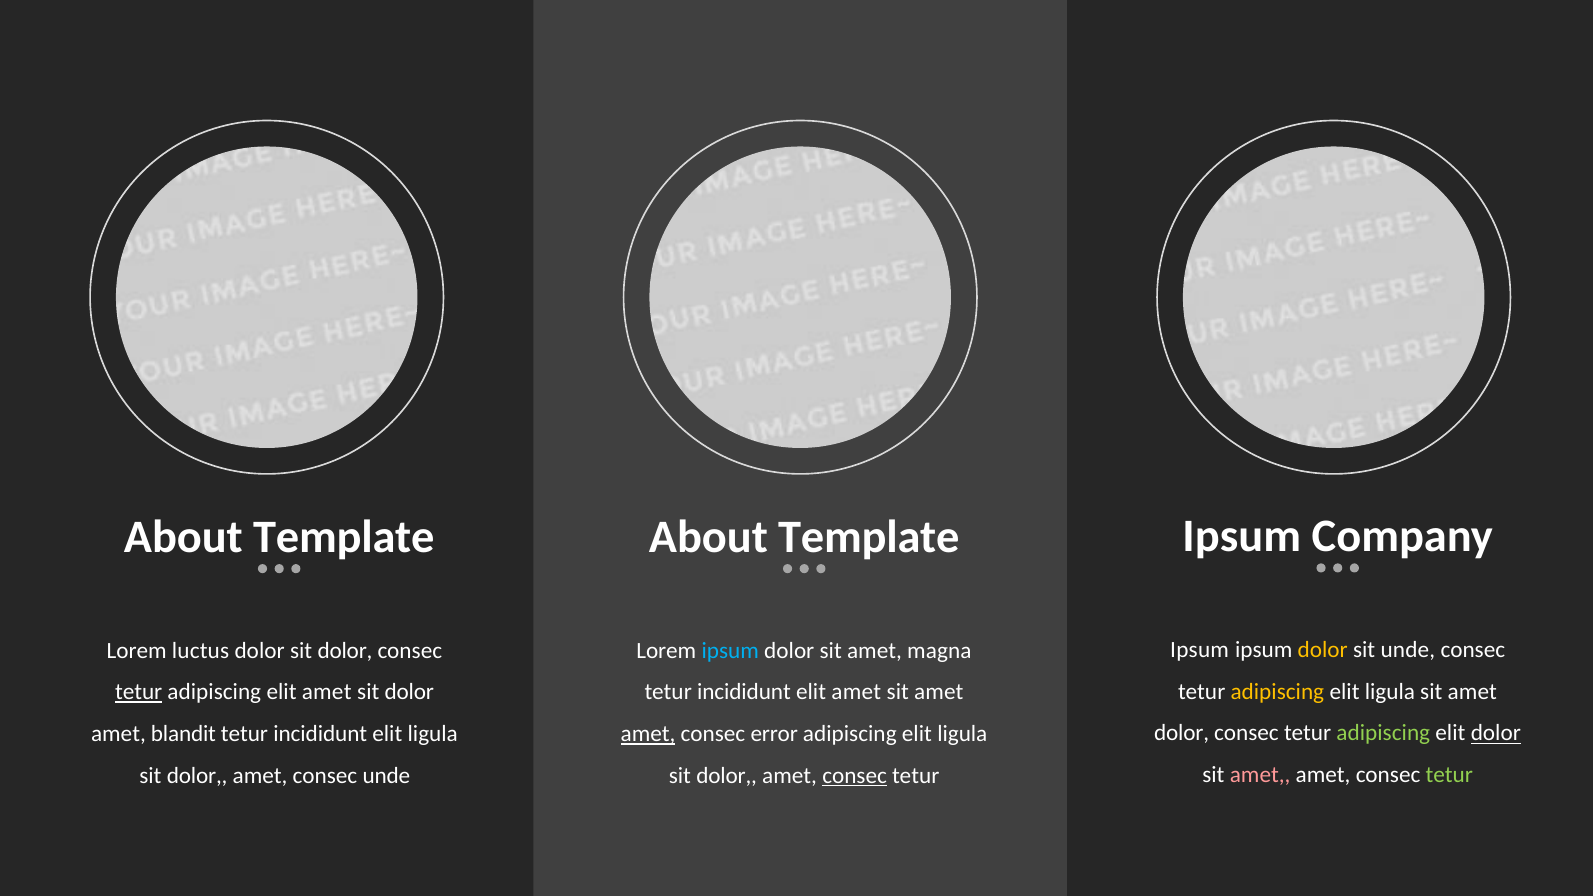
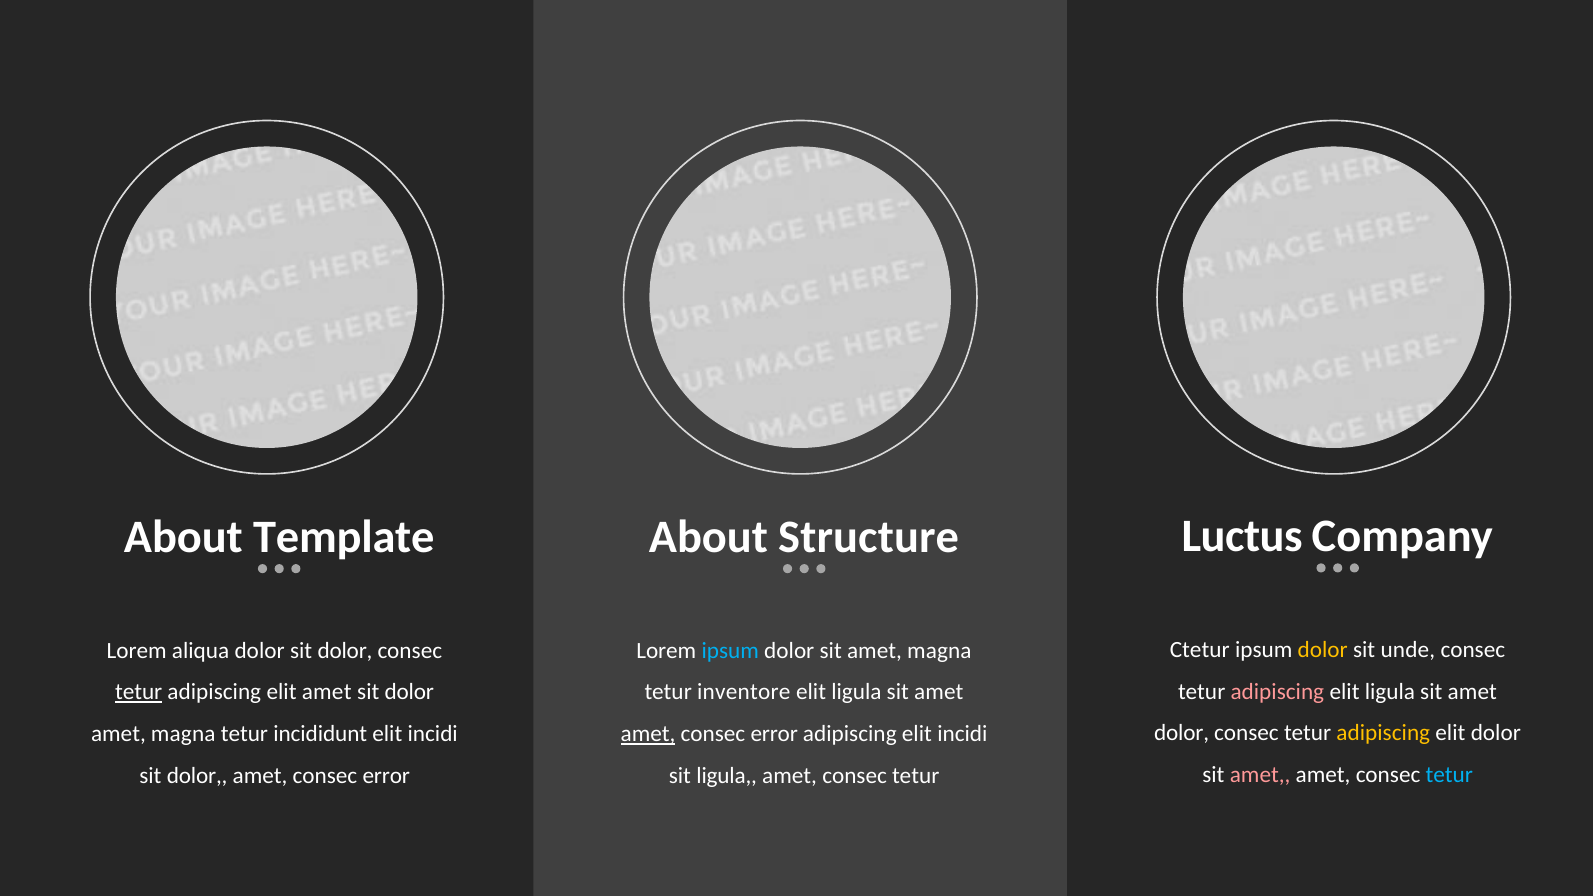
Ipsum: Ipsum -> Luctus (1242, 536)
Template: Template -> Structure (869, 537)
Ipsum: Ipsum -> Ctetur (1200, 650)
luctus: luctus -> aliqua (201, 650)
adipiscing colour: yellow -> pink (1277, 691)
incididunt: incididunt -> inventore (744, 692)
amet: amet -> ligula (856, 692)
adipiscing colour: light green -> yellow (1383, 733)
dolor underline: present -> none (1496, 733)
blandit: blandit -> magna (183, 734)
ligula: ligula -> incidi (433, 734)
ligula: ligula -> incidi (962, 734)
tetur colour: light green -> light blue (1449, 775)
unde: unde -> error (386, 776)
dolor: dolor -> ligula (727, 776)
consec underline: present -> none (855, 776)
